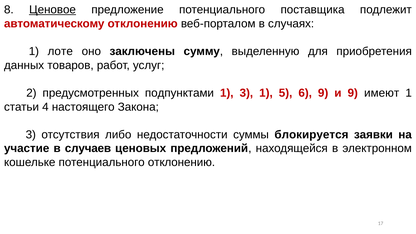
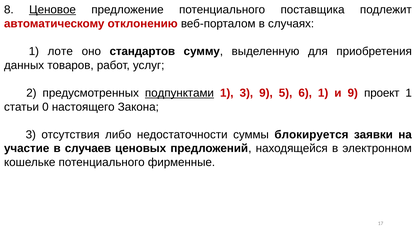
заключены: заключены -> стандартов (142, 51)
подпунктами underline: none -> present (179, 93)
3 1: 1 -> 9 (266, 93)
6 9: 9 -> 1 (323, 93)
имеют: имеют -> проект (382, 93)
4: 4 -> 0 (45, 107)
потенциального отклонению: отклонению -> фирменные (181, 162)
